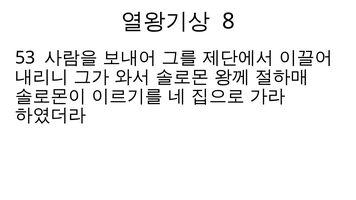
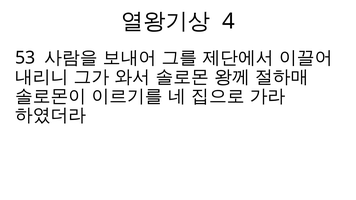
8: 8 -> 4 (228, 21)
